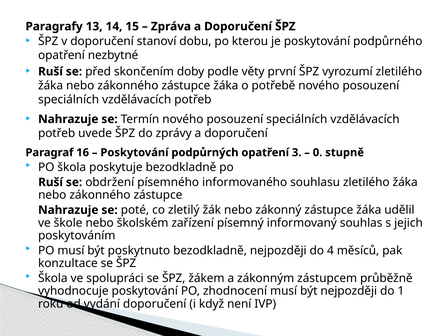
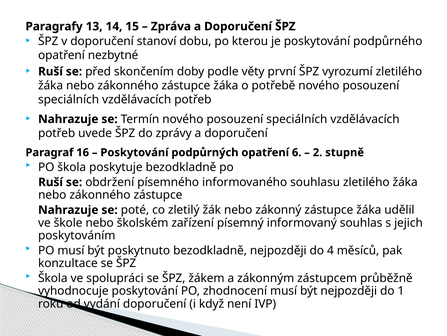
3: 3 -> 6 (297, 152)
0: 0 -> 2 (318, 152)
